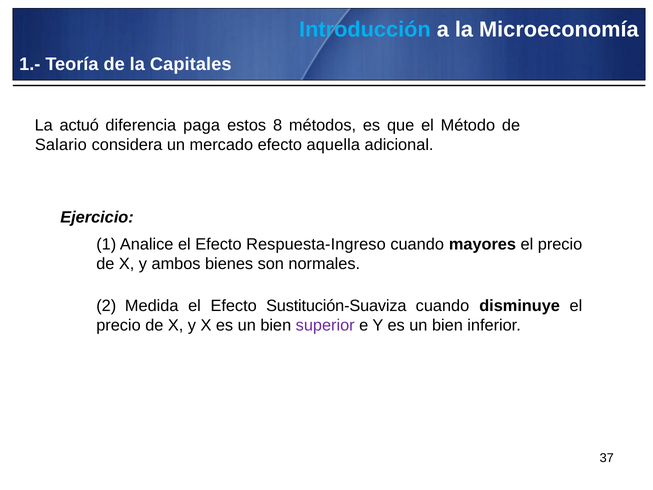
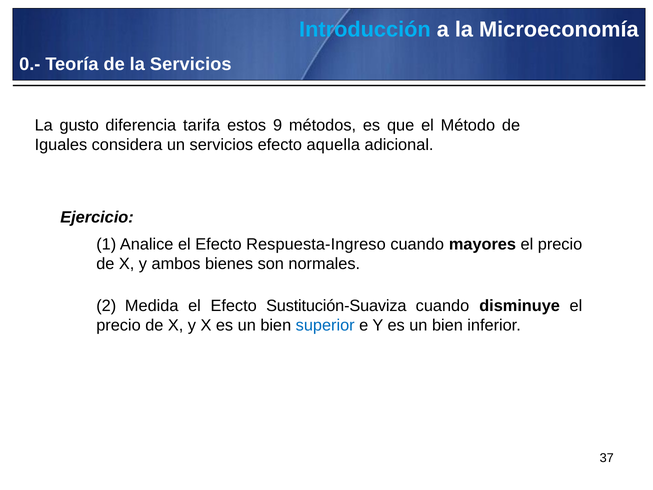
1.-: 1.- -> 0.- (30, 64)
la Capitales: Capitales -> Servicios (191, 64)
actuó: actuó -> gusto (79, 125)
paga: paga -> tarifa (202, 125)
8: 8 -> 9 (278, 125)
Salario: Salario -> Iguales (61, 145)
un mercado: mercado -> servicios (221, 145)
superior colour: purple -> blue (325, 325)
